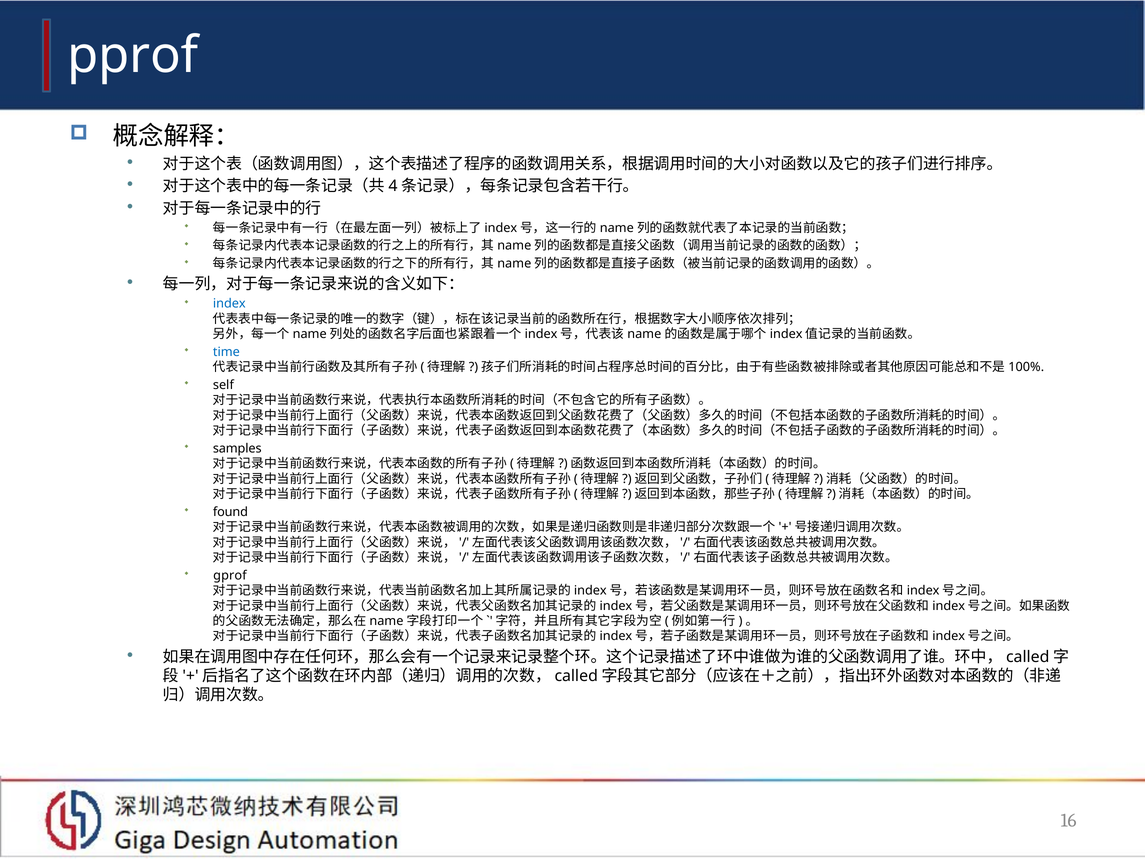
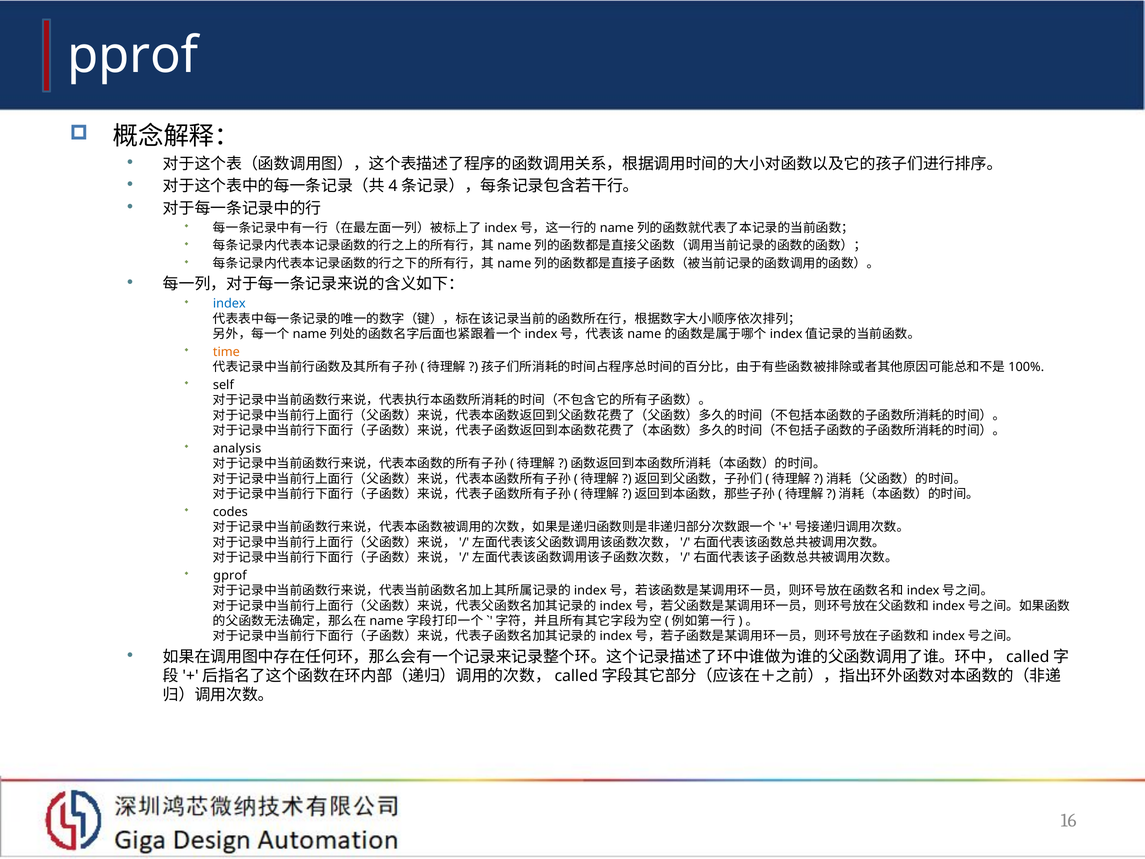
time colour: blue -> orange (226, 352)
samples: samples -> analysis (237, 448)
found: found -> codes (230, 512)
